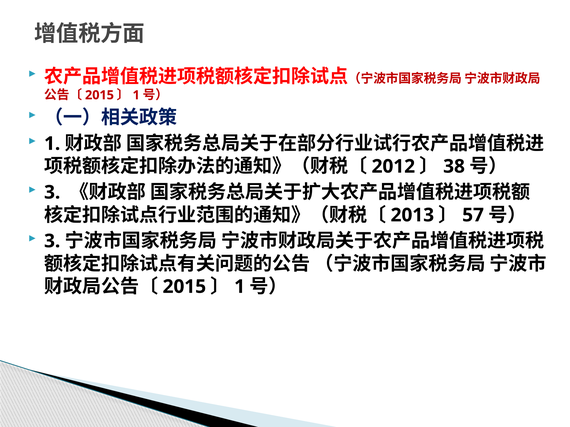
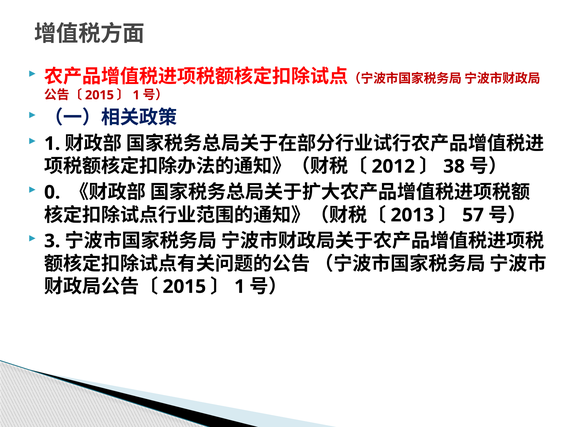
3: 3 -> 0 (52, 193)
